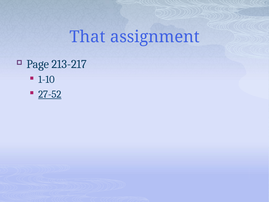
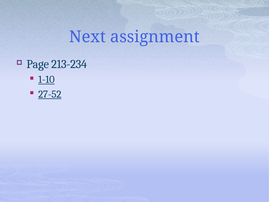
That: That -> Next (88, 37)
213-217: 213-217 -> 213-234 (69, 64)
1-10 underline: none -> present (46, 79)
